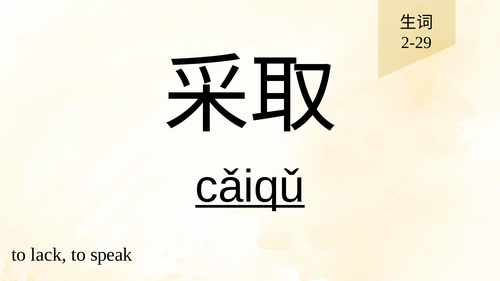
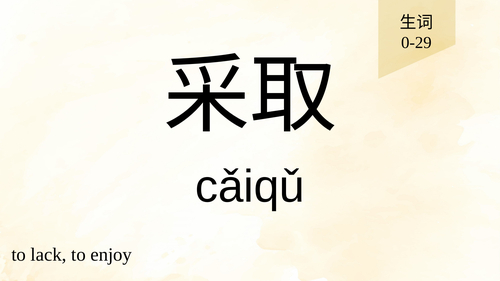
2-29: 2-29 -> 0-29 (416, 43)
cǎiqǔ underline: present -> none (250, 187)
speak: speak -> enjoy (111, 255)
